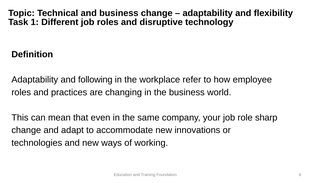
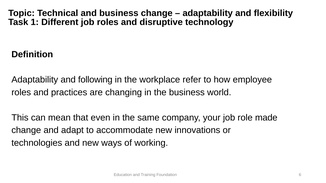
sharp: sharp -> made (266, 118)
